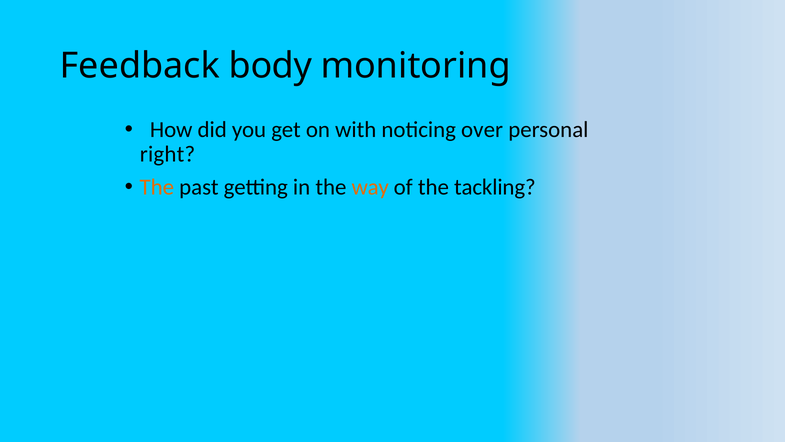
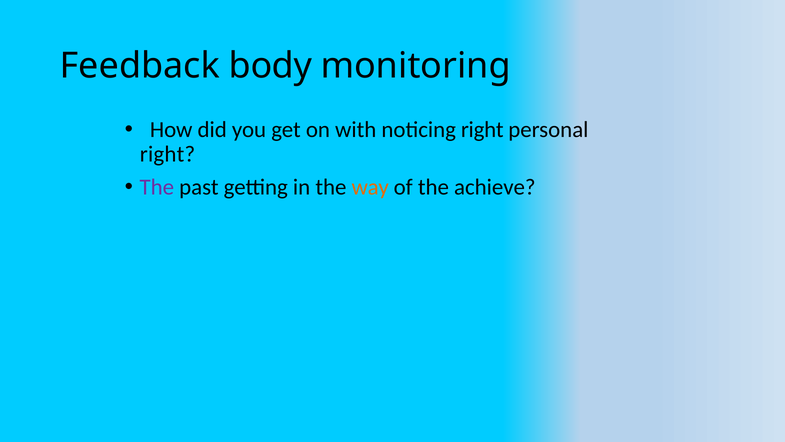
noticing over: over -> right (482, 129)
The colour: orange -> purple (157, 187)
tackling: tackling -> achieve (495, 187)
